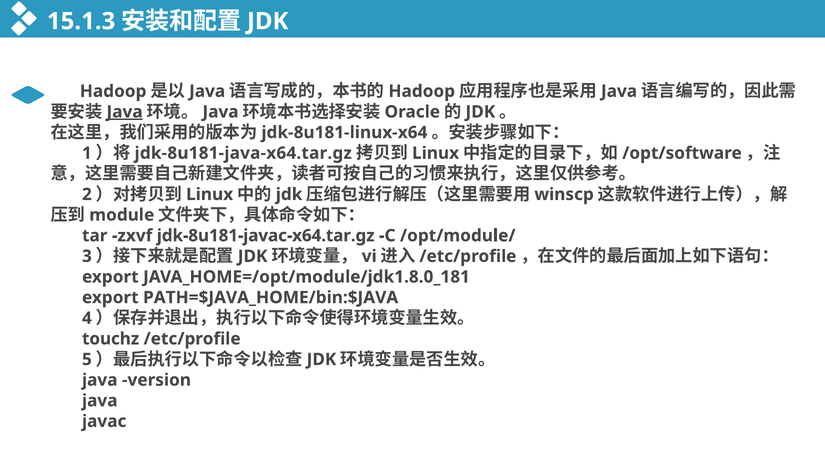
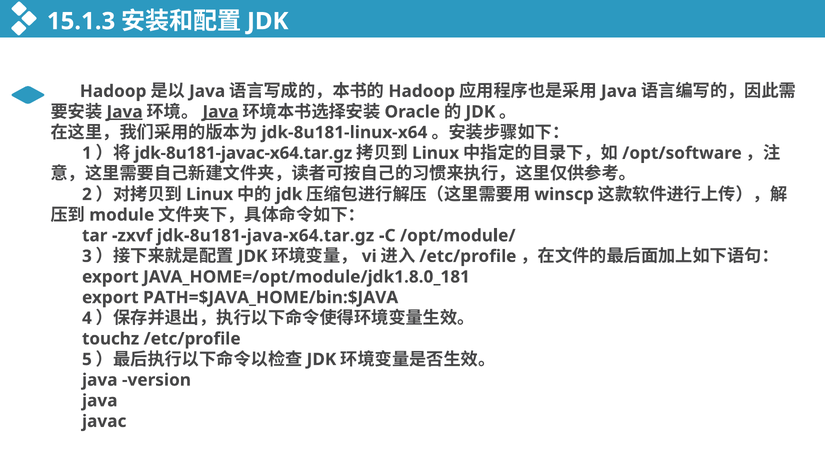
Java underline: none -> present (221, 112)
jdk-8u181-java-x64.tar.gz: jdk-8u181-java-x64.tar.gz -> jdk-8u181-javac-x64.tar.gz (243, 153)
jdk-8u181-javac-x64.tar.gz: jdk-8u181-javac-x64.tar.gz -> jdk-8u181-java-x64.tar.gz (266, 236)
